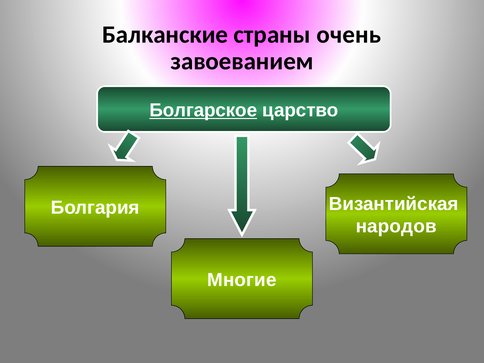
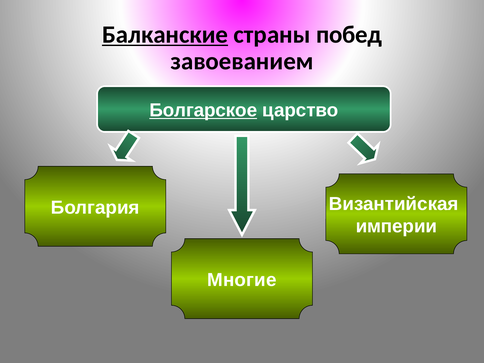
Балканские underline: none -> present (165, 35)
очень: очень -> побед (349, 35)
народов: народов -> империи (396, 226)
